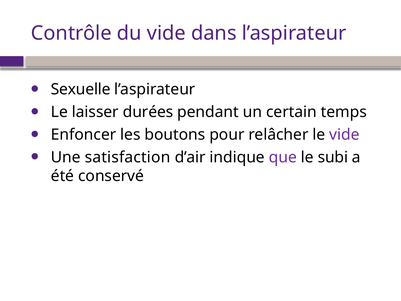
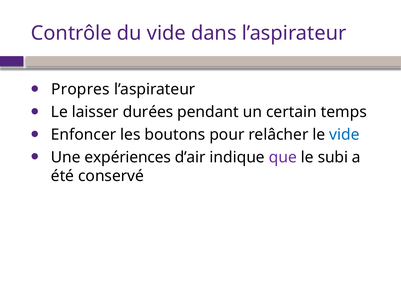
Sexuelle: Sexuelle -> Propres (80, 89)
vide colour: purple -> blue (344, 135)
satisfaction: satisfaction -> expériences (128, 157)
